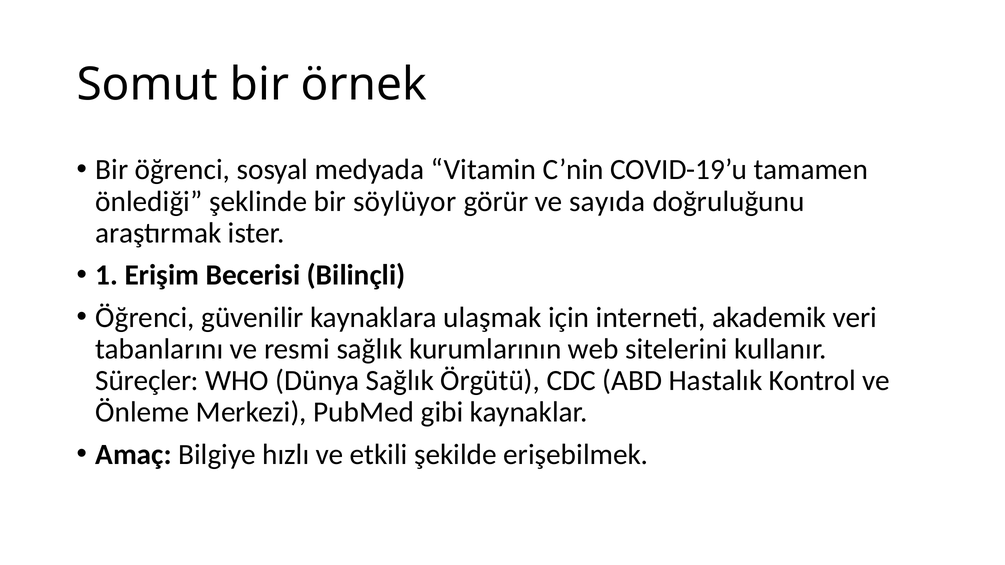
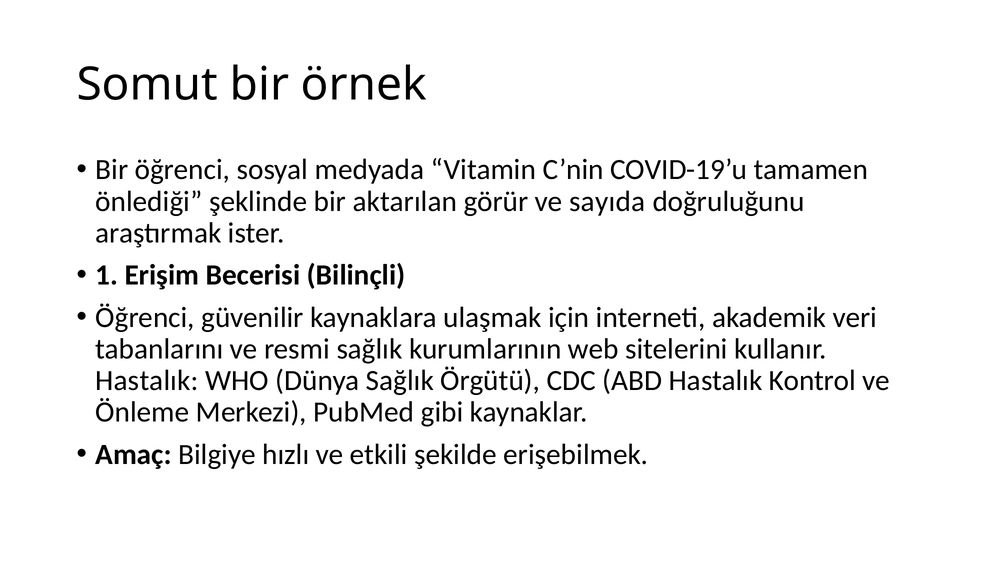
söylüyor: söylüyor -> aktarılan (405, 202)
Süreçler: Süreçler -> Hastalık (147, 381)
